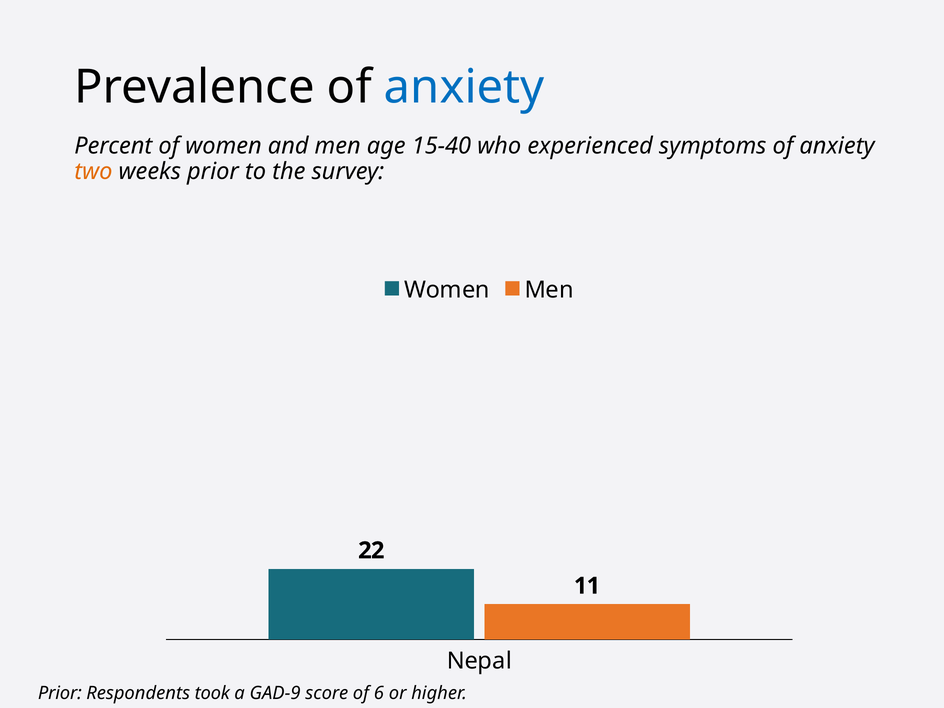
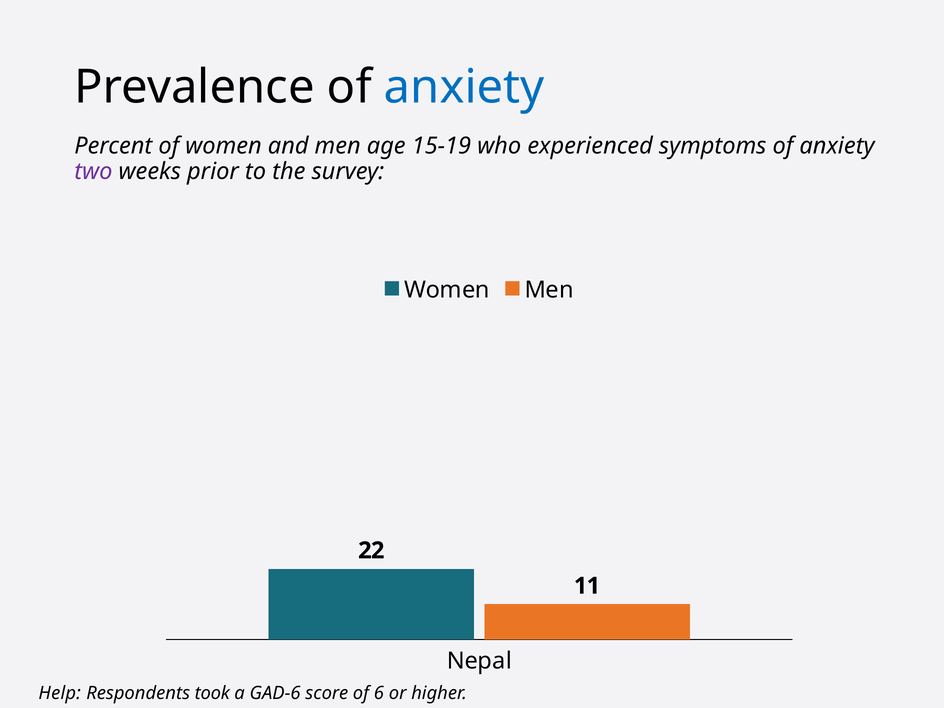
15-40: 15-40 -> 15-19 (441, 146)
two colour: orange -> purple (93, 171)
Prior: Prior -> Help (60, 693)
GAD-9: GAD-9 -> GAD-6 (275, 693)
